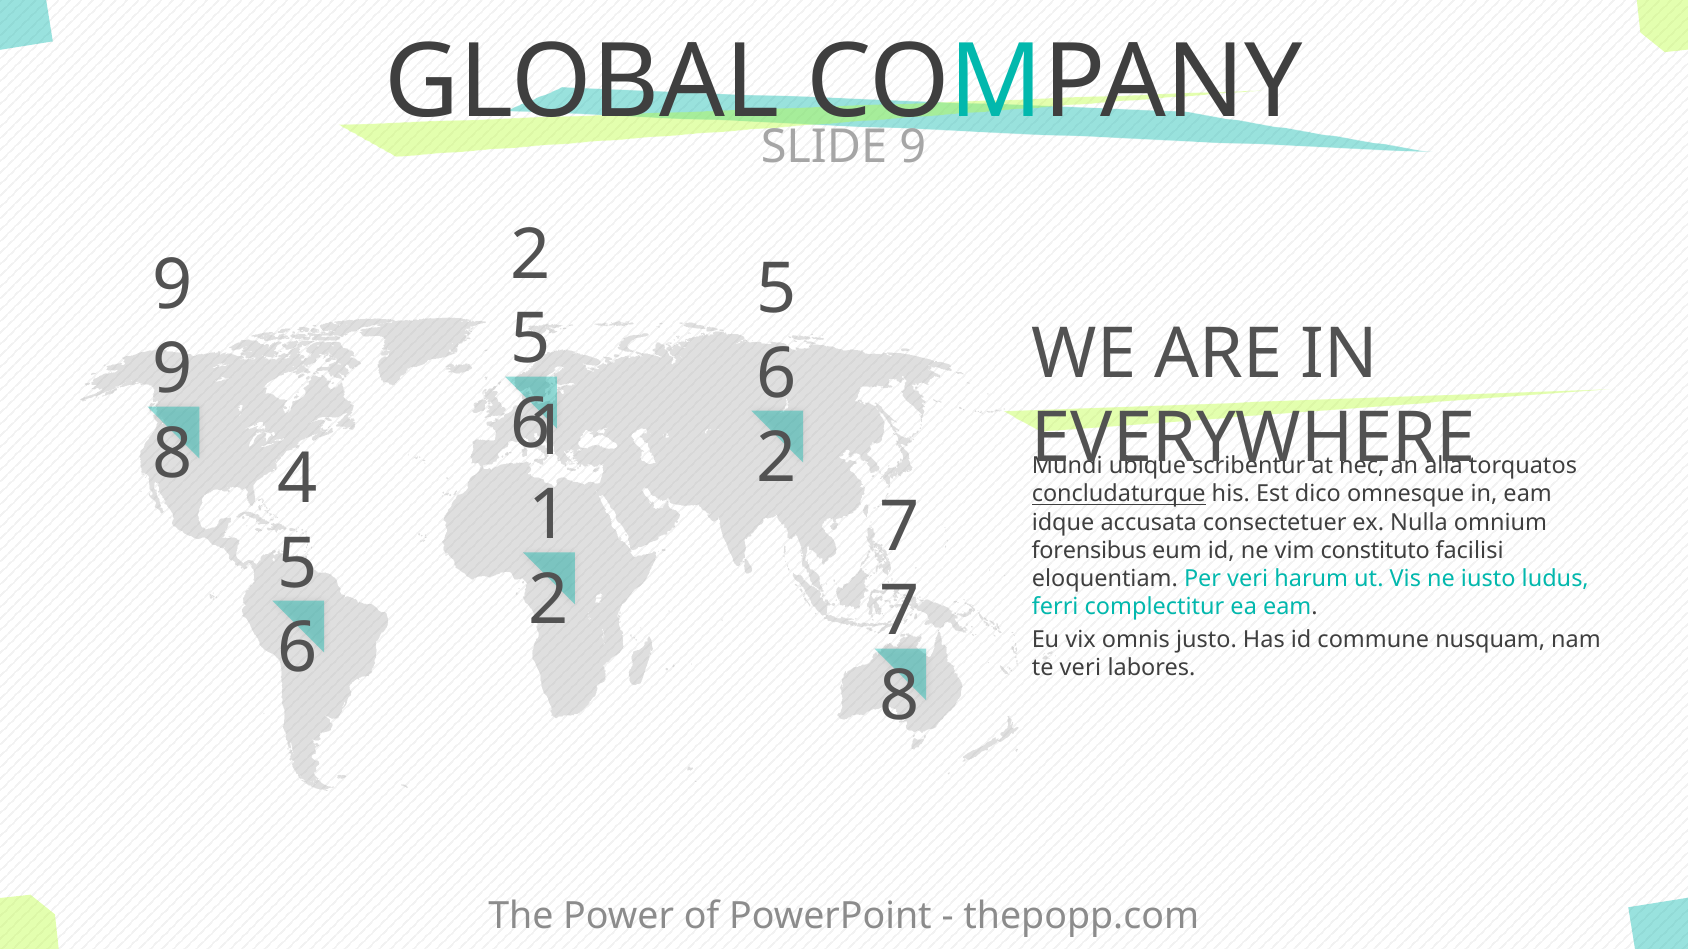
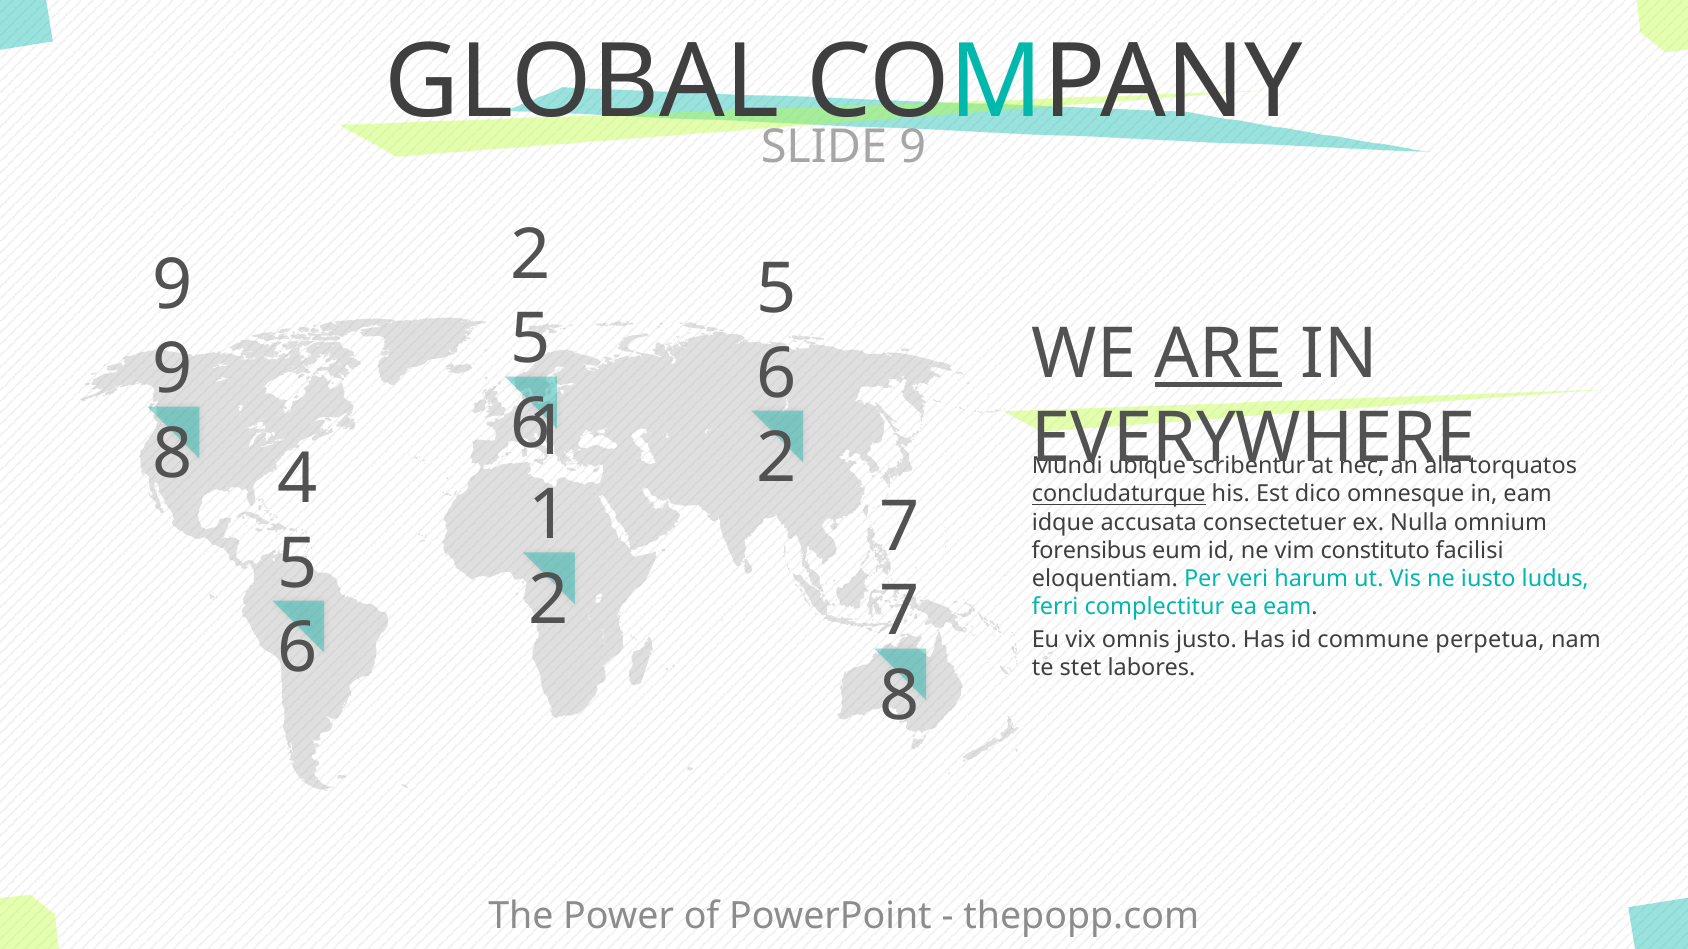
ARE underline: none -> present (1219, 354)
nusquam: nusquam -> perpetua (1490, 640)
te veri: veri -> stet (1080, 668)
